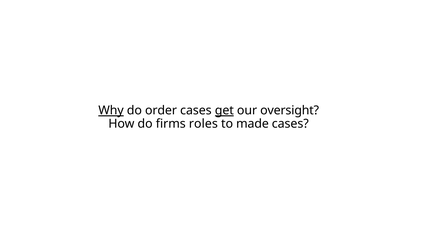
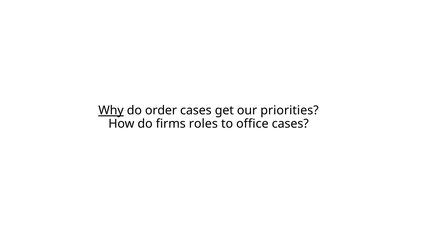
get underline: present -> none (224, 110)
oversight: oversight -> priorities (289, 110)
made: made -> office (252, 124)
